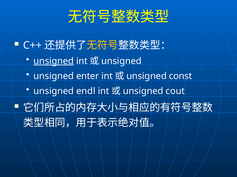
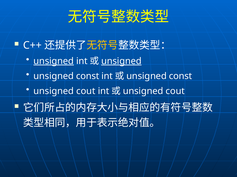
unsigned underline: none -> present (121, 61)
enter: enter -> const (88, 76)
endl: endl -> cout (86, 91)
